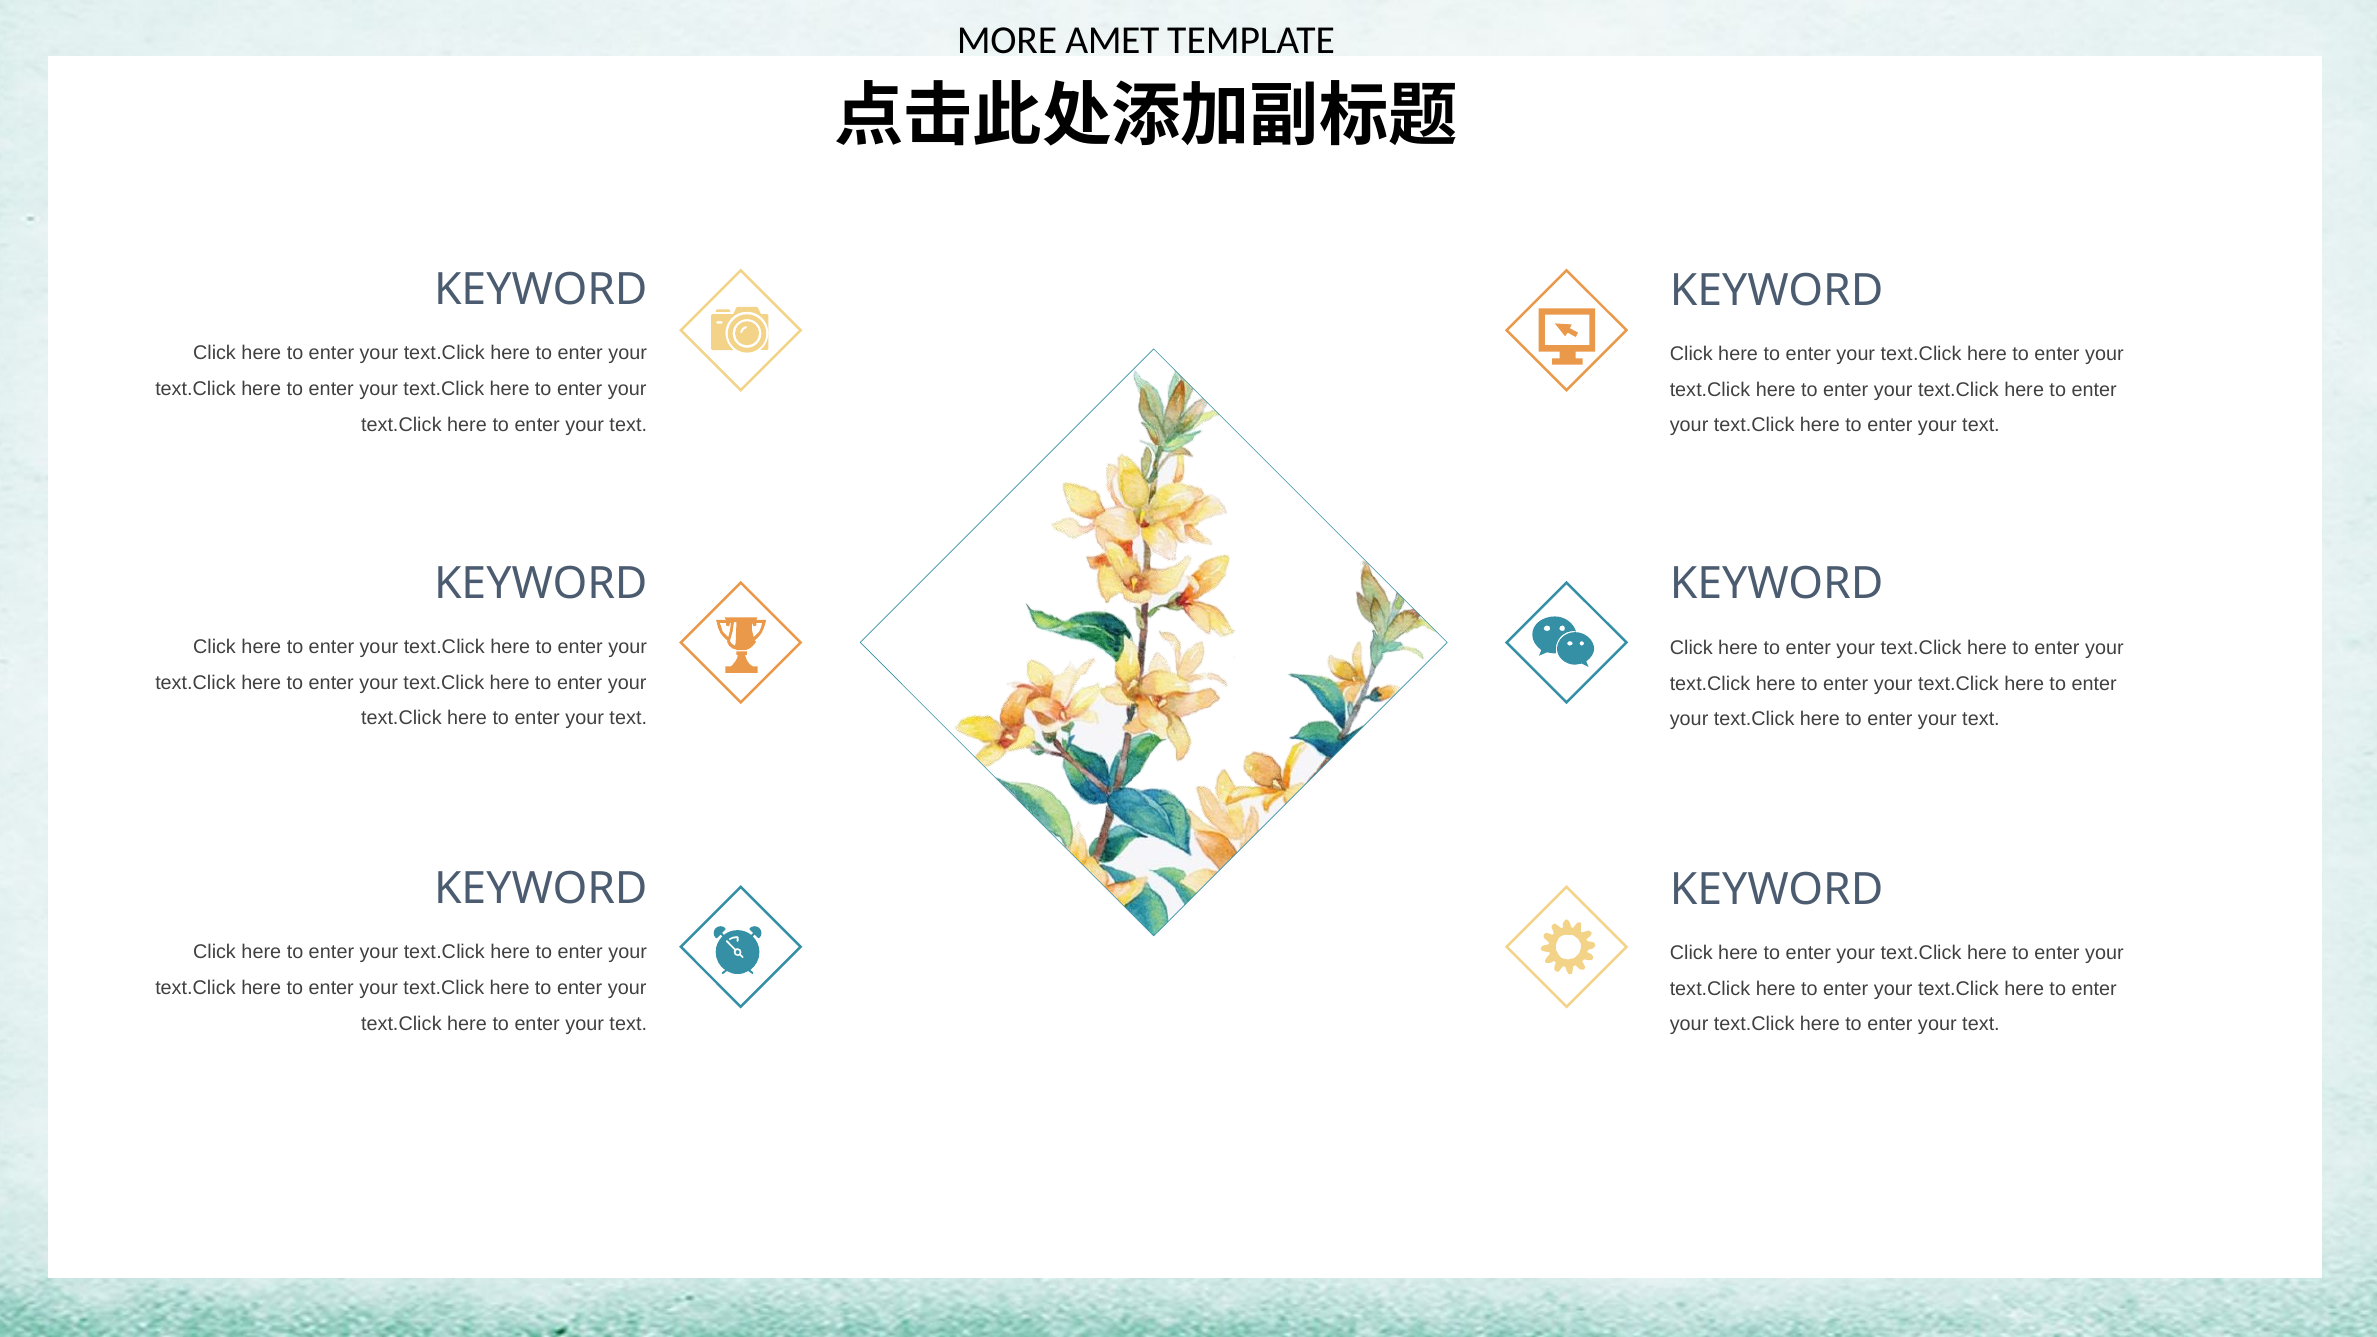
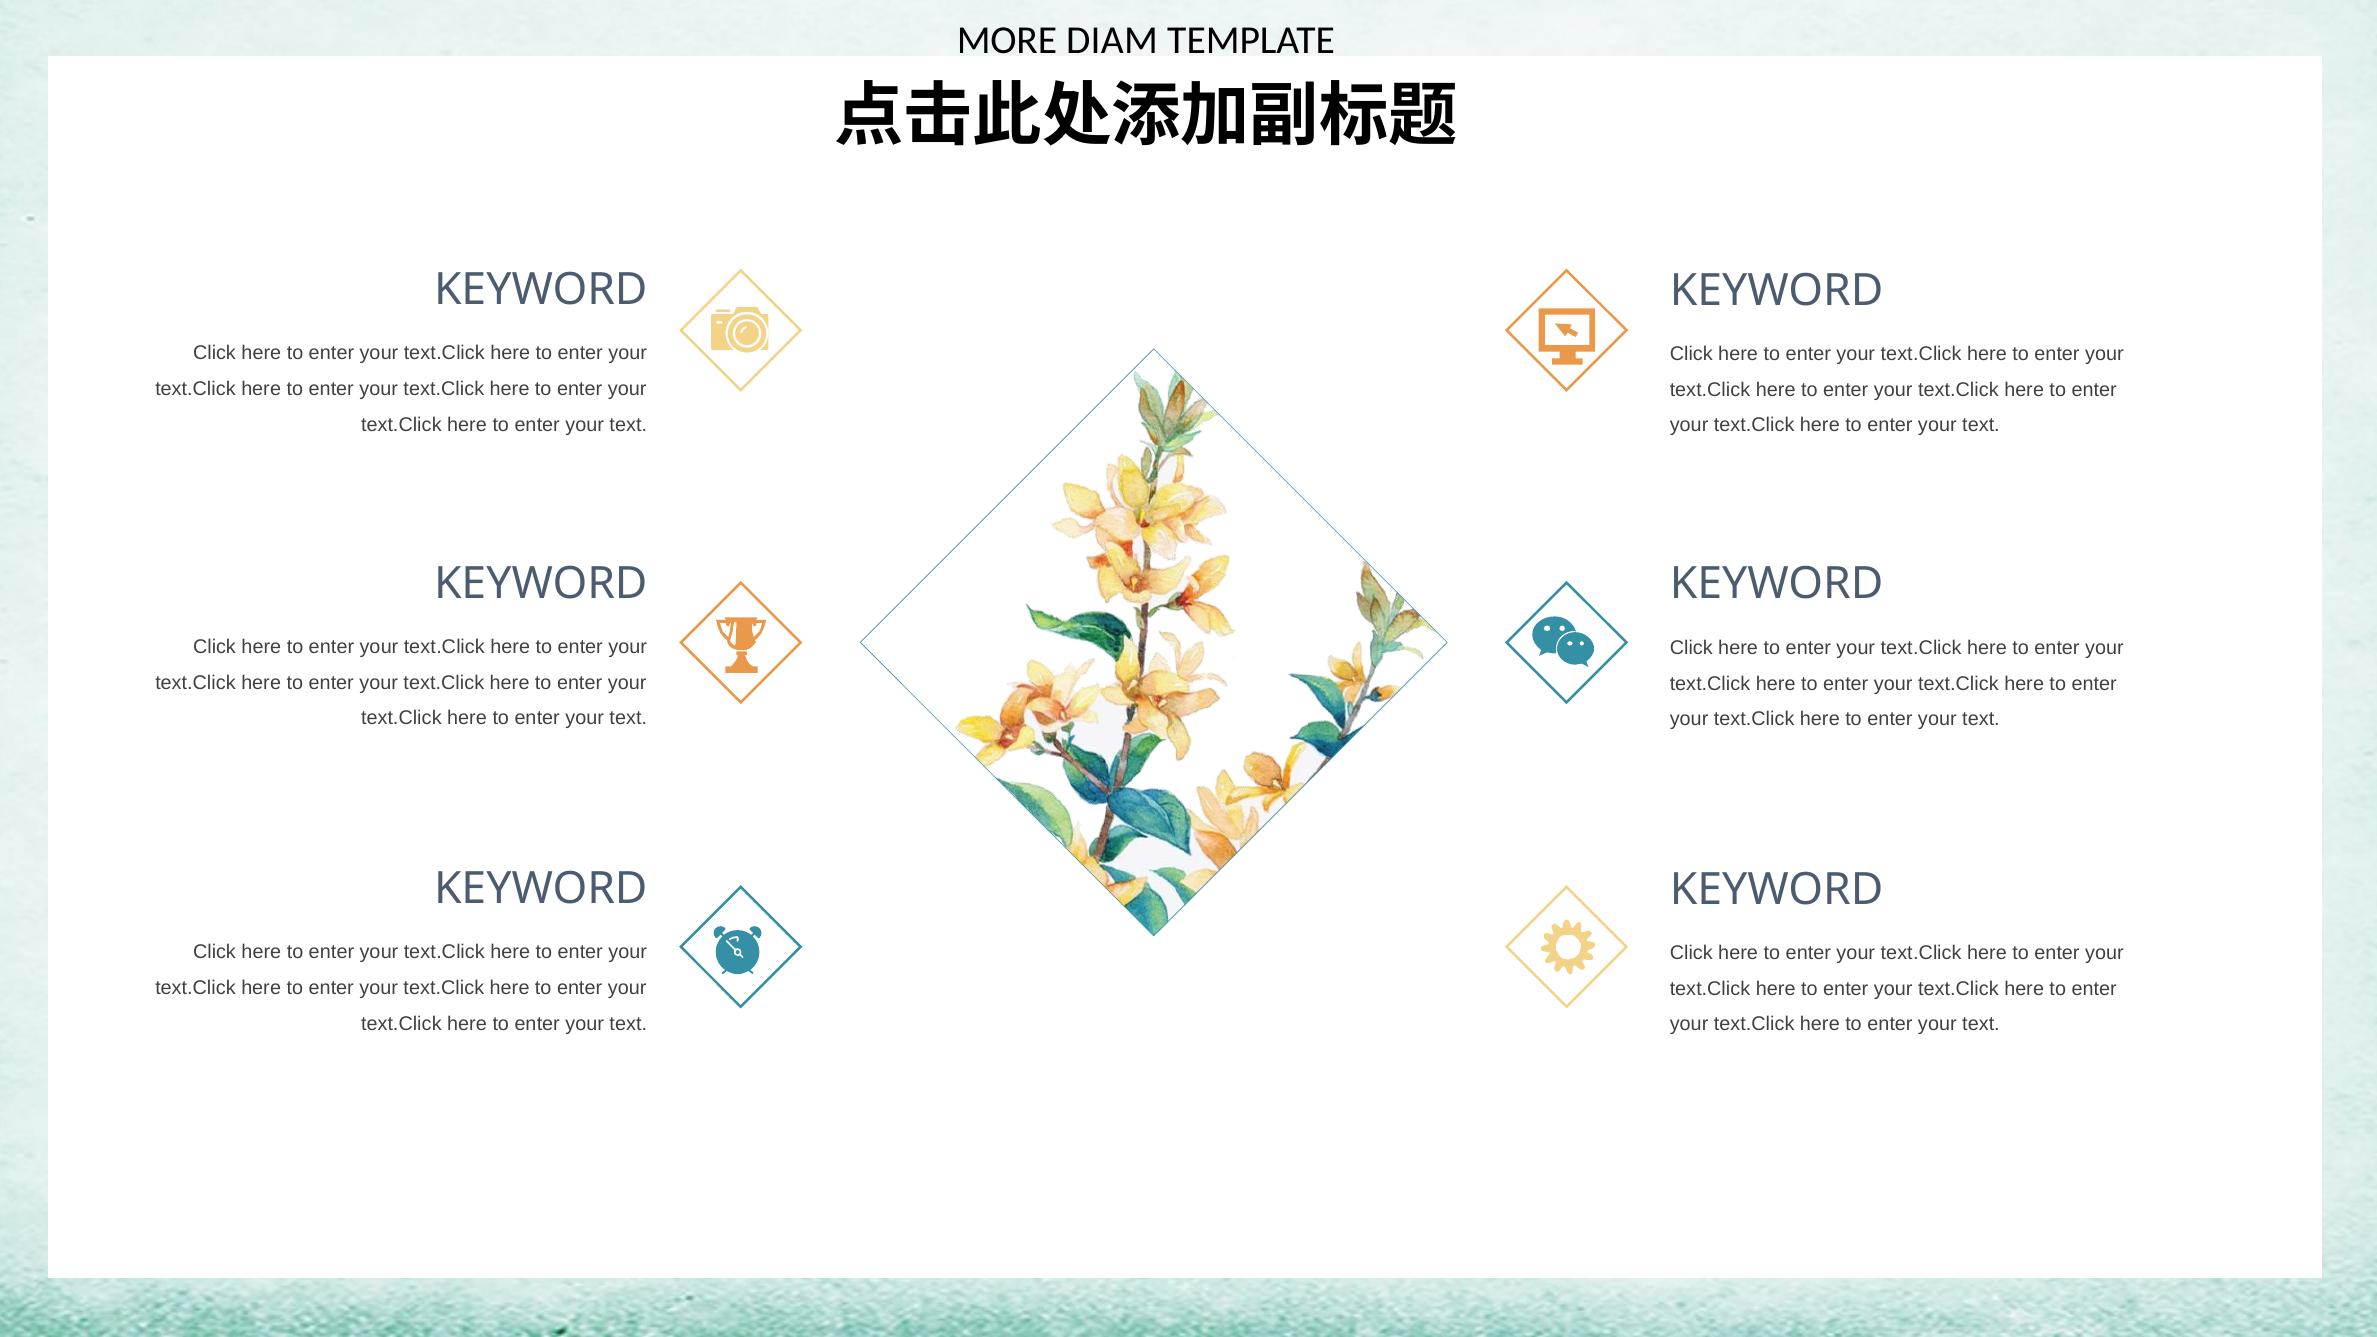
AMET: AMET -> DIAM (1112, 41)
